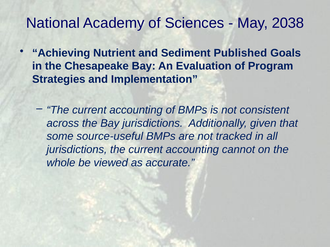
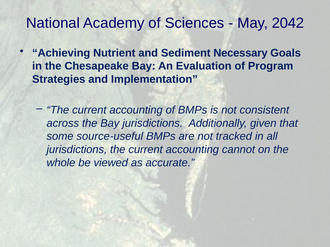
2038: 2038 -> 2042 (288, 23)
Published: Published -> Necessary (240, 53)
